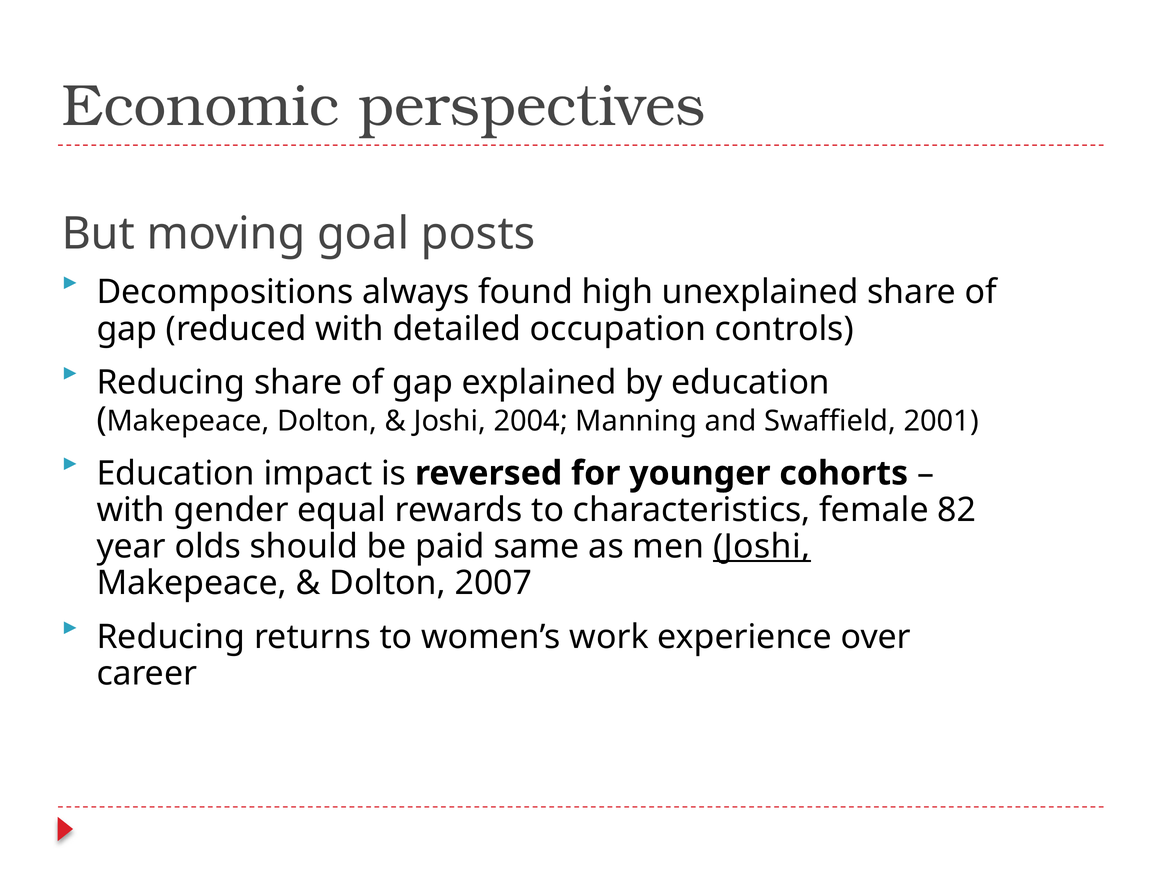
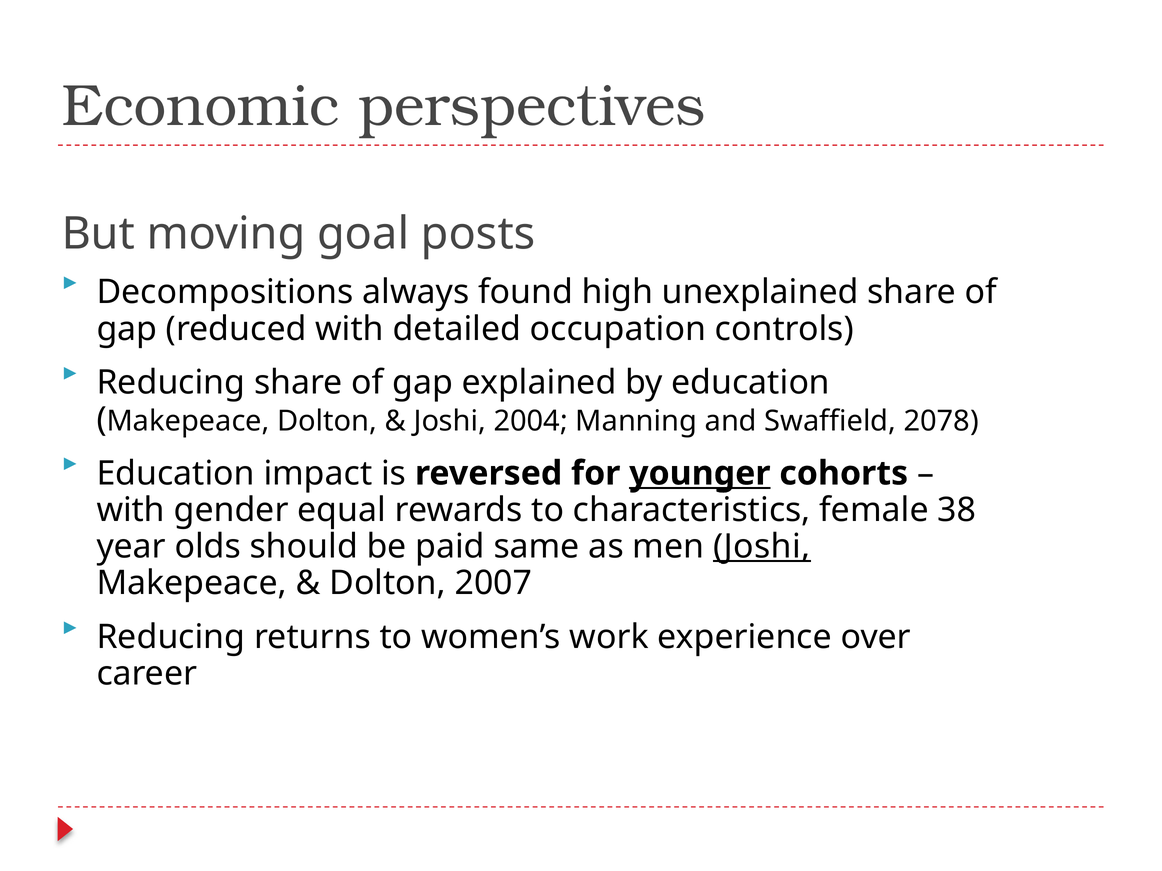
2001: 2001 -> 2078 (941, 421)
younger underline: none -> present (700, 474)
82: 82 -> 38 (957, 510)
